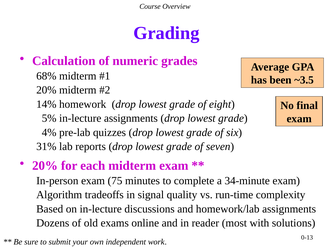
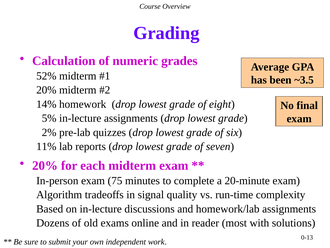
68%: 68% -> 52% (46, 76)
4%: 4% -> 2% (49, 132)
31%: 31% -> 11% (46, 146)
34-minute: 34-minute -> 20-minute (247, 180)
